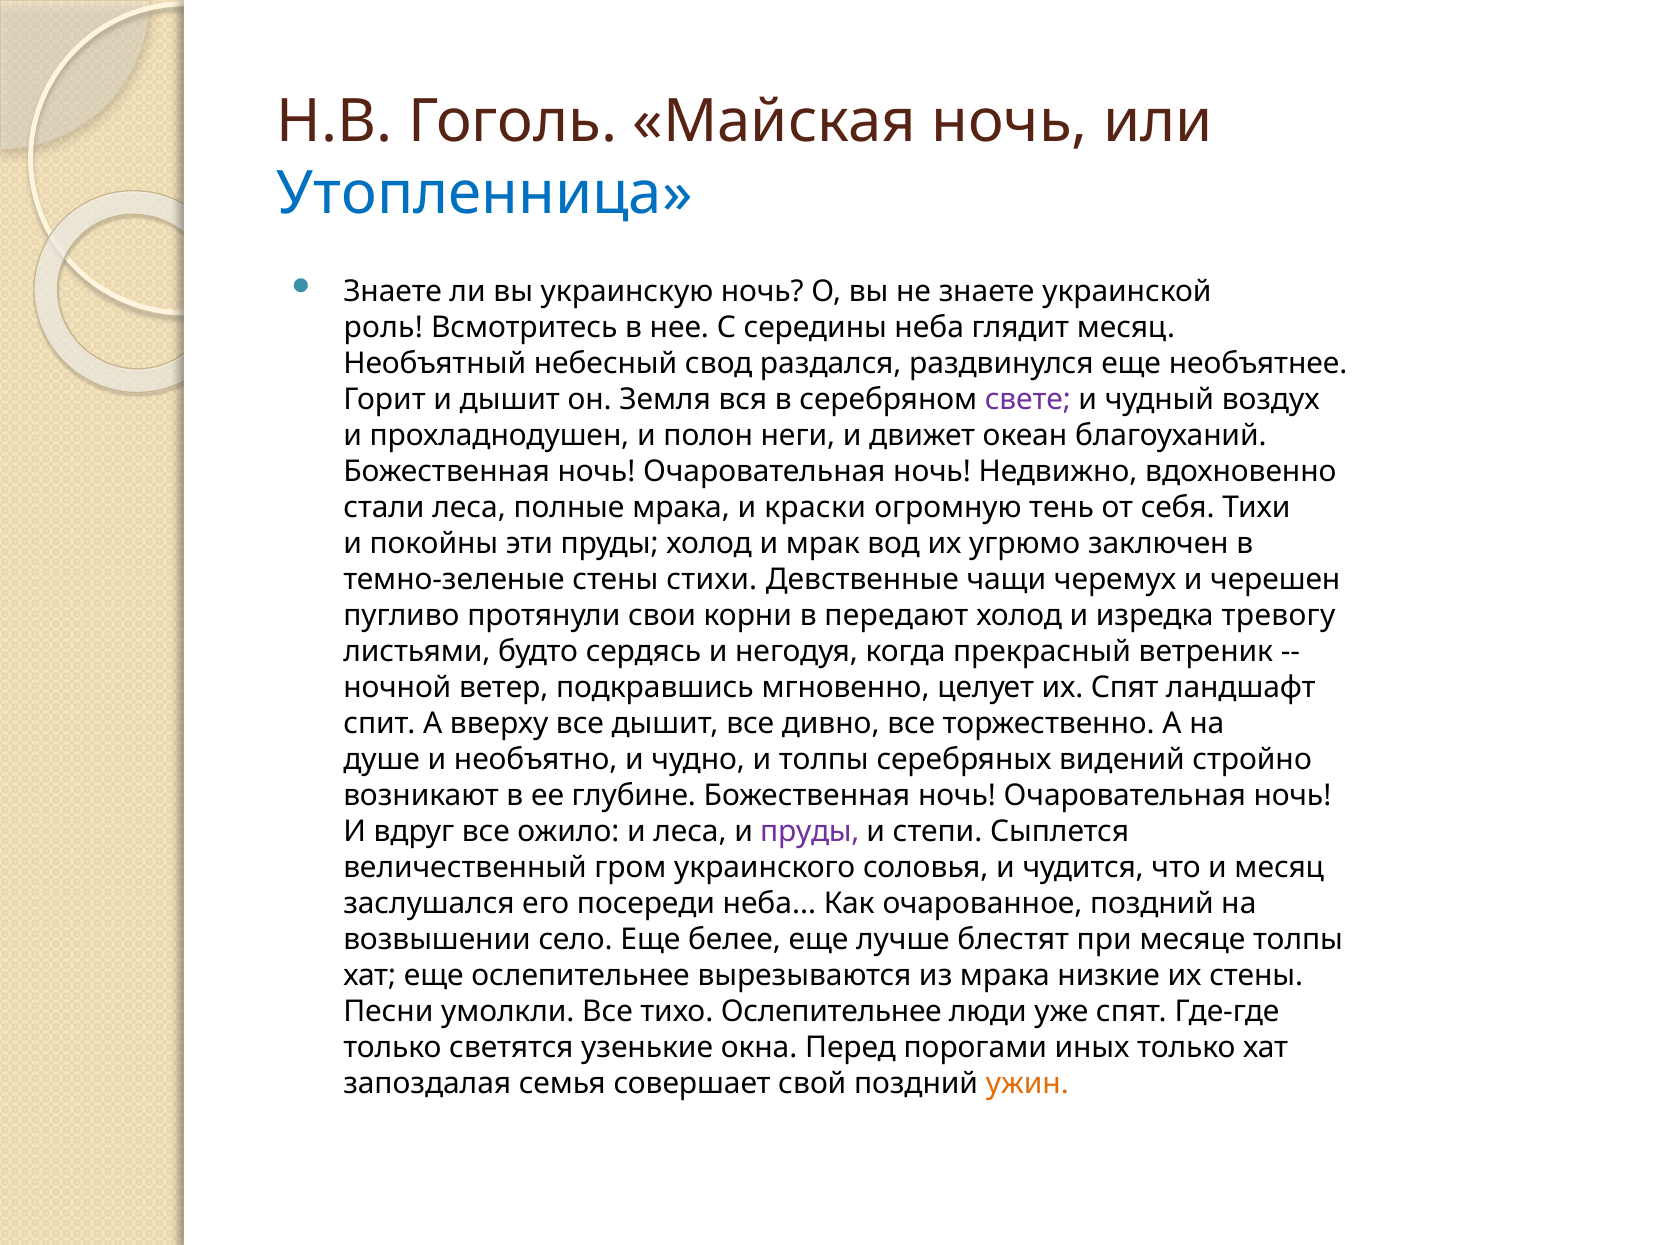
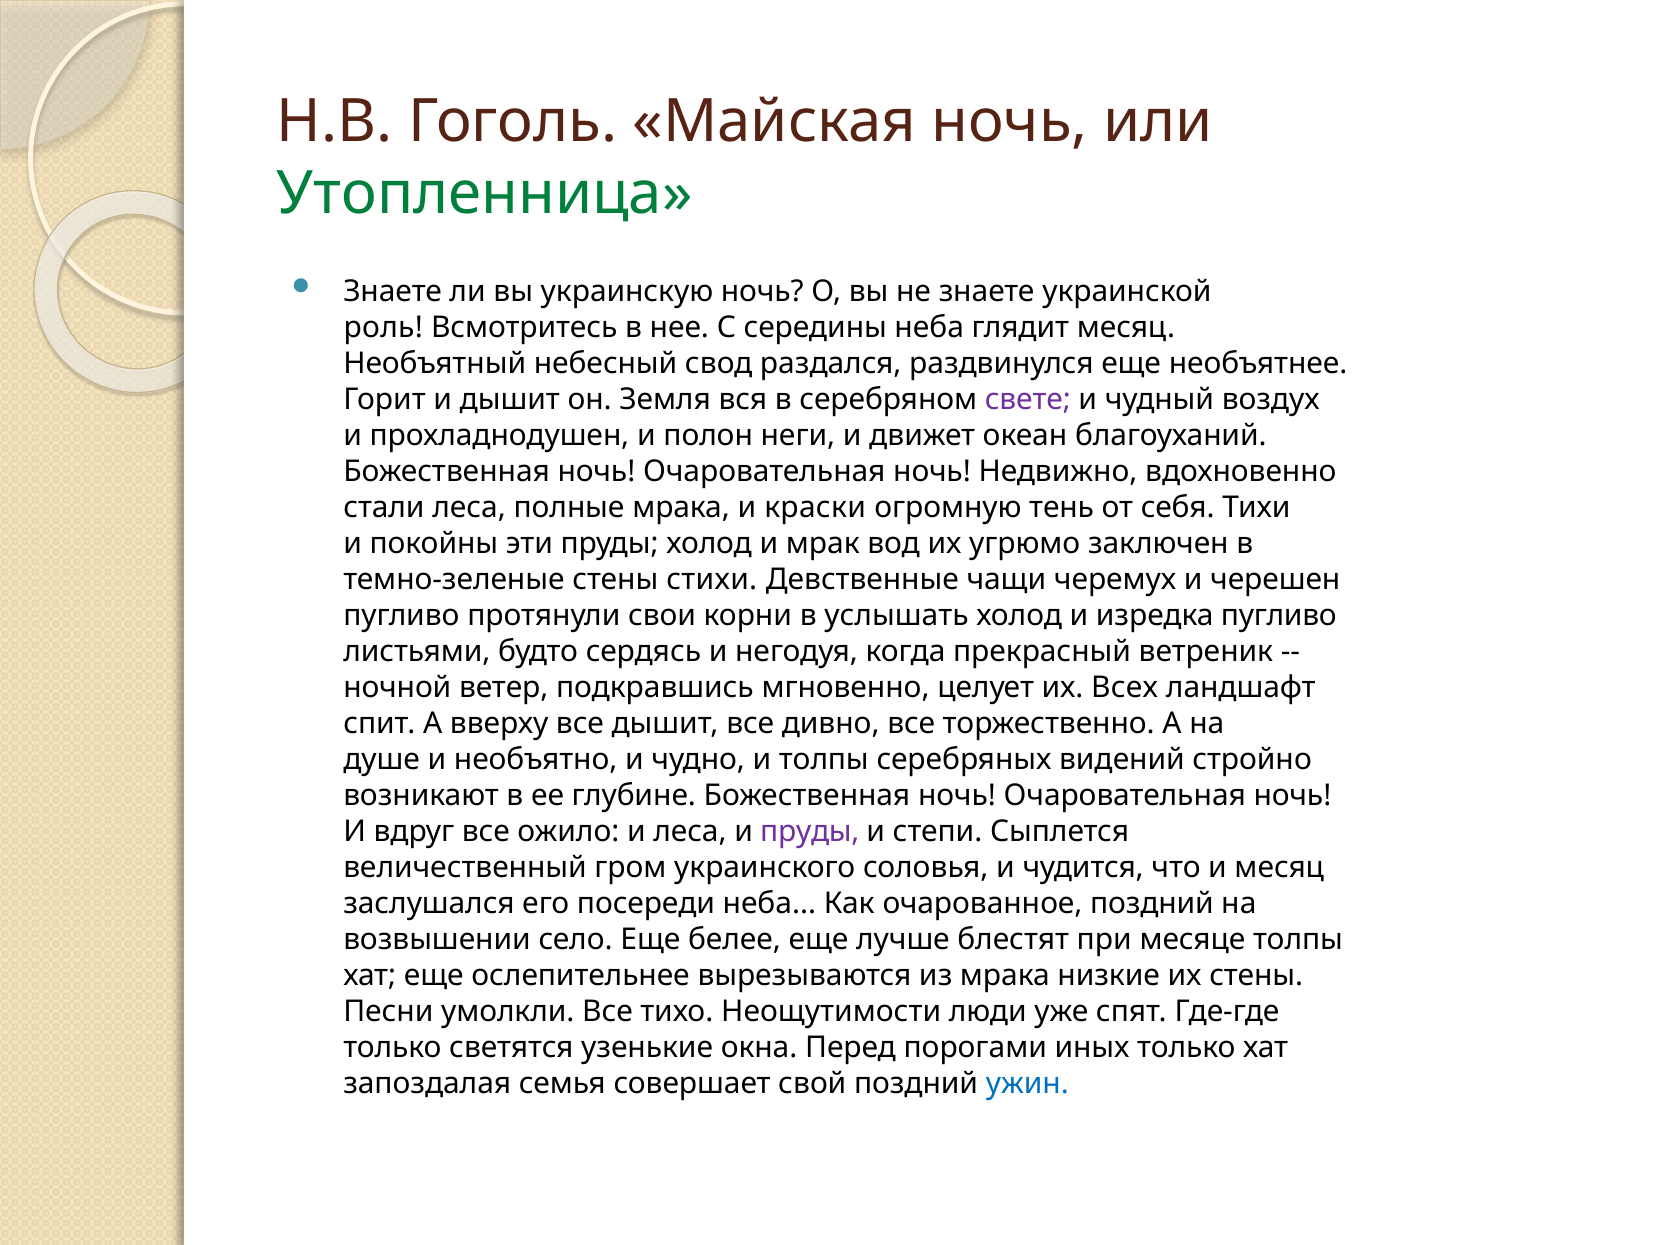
Утопленница colour: blue -> green (485, 194)
передают: передают -> услышать (897, 615)
изредка тревогу: тревогу -> пугливо (1279, 615)
их Спят: Спят -> Всех (1125, 687)
тихо Ослепительнее: Ослепительнее -> Неощутимости (831, 1011)
ужин colour: orange -> blue (1027, 1083)
